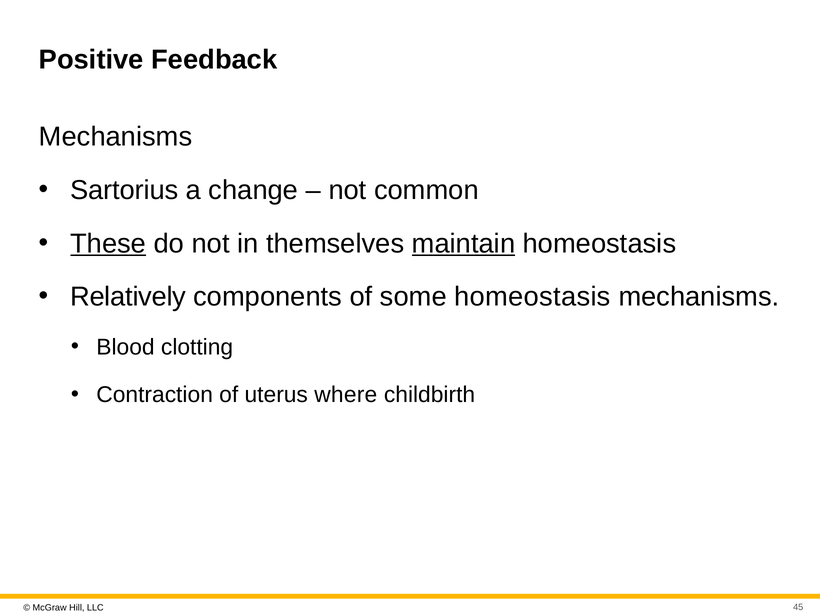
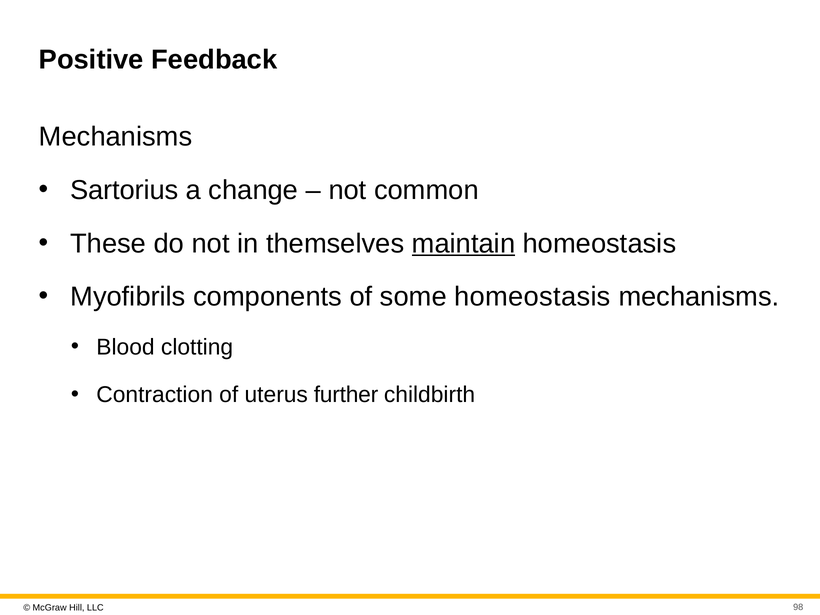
These underline: present -> none (108, 243)
Relatively: Relatively -> Myofibrils (128, 297)
where: where -> further (346, 395)
45: 45 -> 98 (798, 607)
